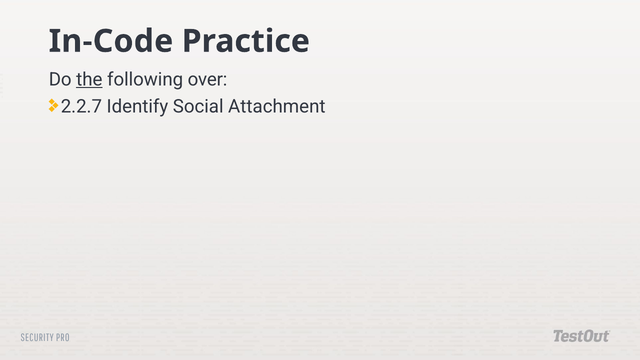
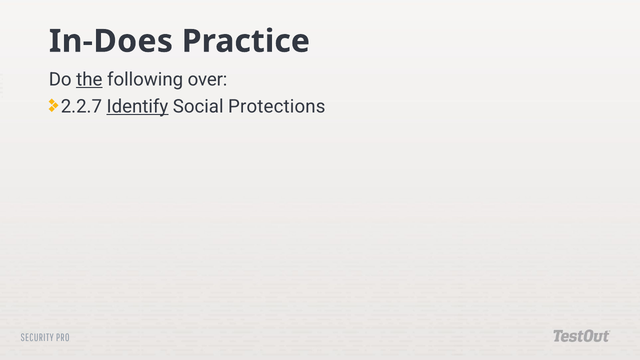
In-Code: In-Code -> In-Does (111, 41)
Identify underline: none -> present (137, 106)
Attachment: Attachment -> Protections (277, 106)
